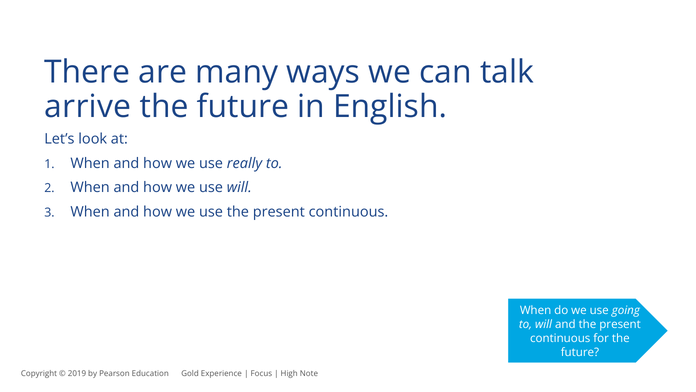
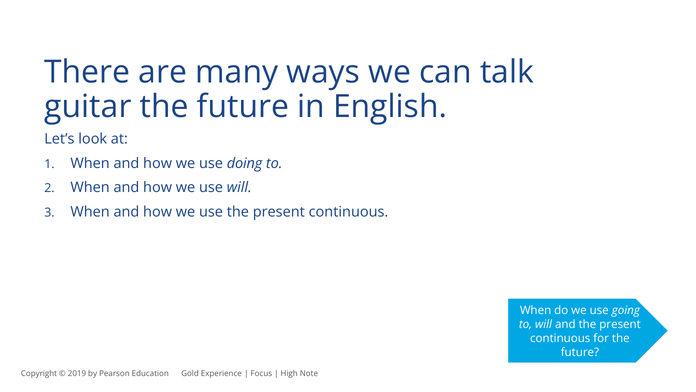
arrive: arrive -> guitar (88, 107)
really: really -> doing (245, 163)
